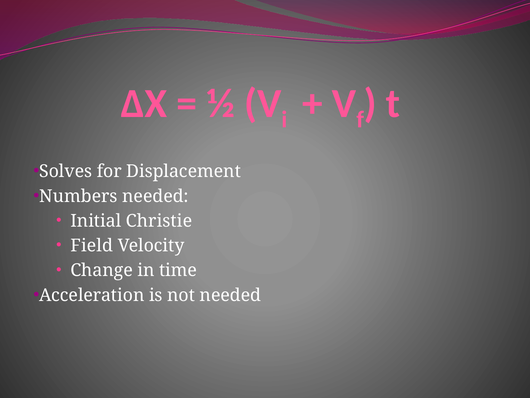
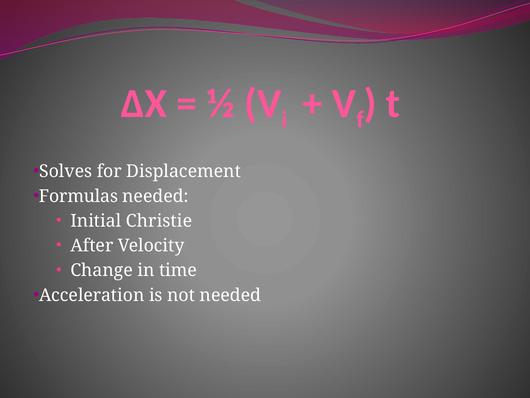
Numbers: Numbers -> Formulas (78, 196)
Field: Field -> After (92, 245)
